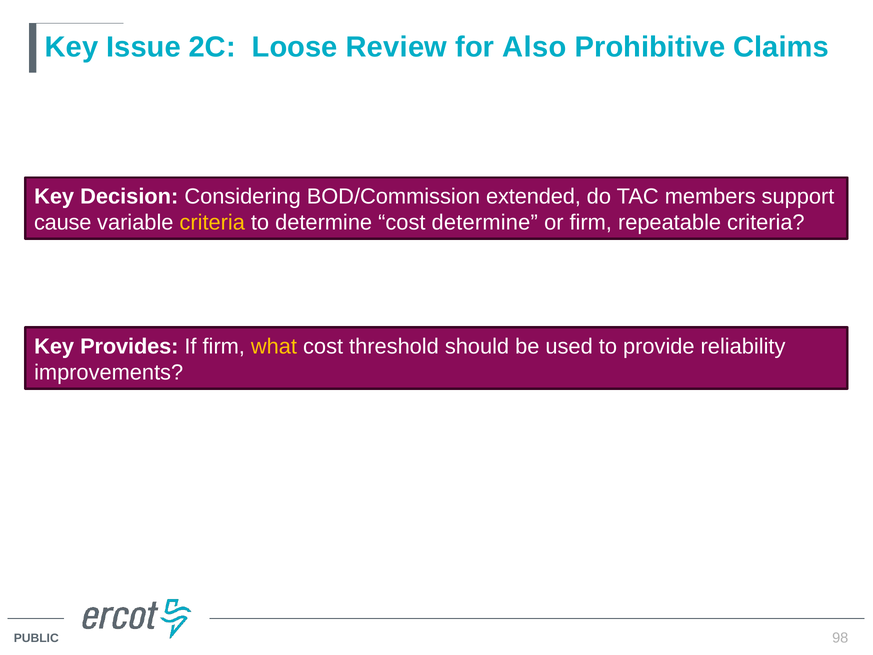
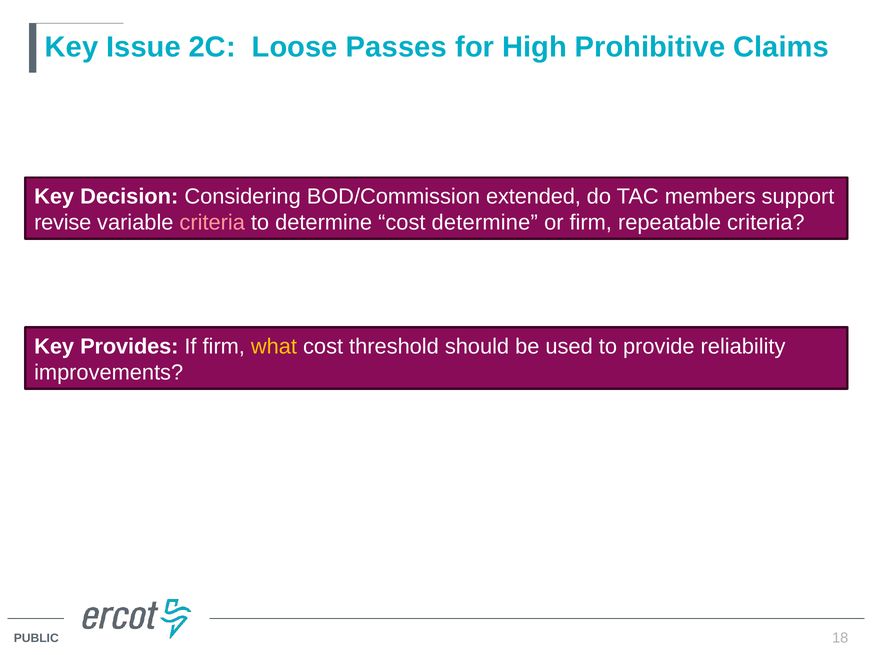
Review: Review -> Passes (396, 47)
Also: Also -> High (535, 47)
cause: cause -> revise (63, 223)
criteria colour: yellow -> pink (212, 223)
98: 98 -> 18 (840, 638)
